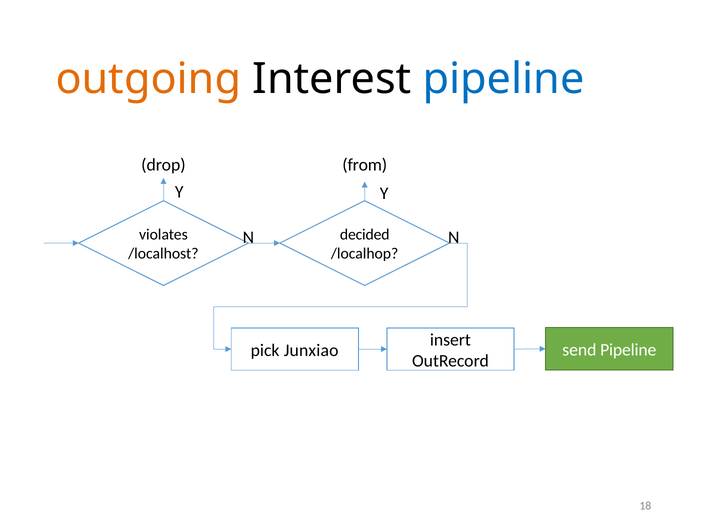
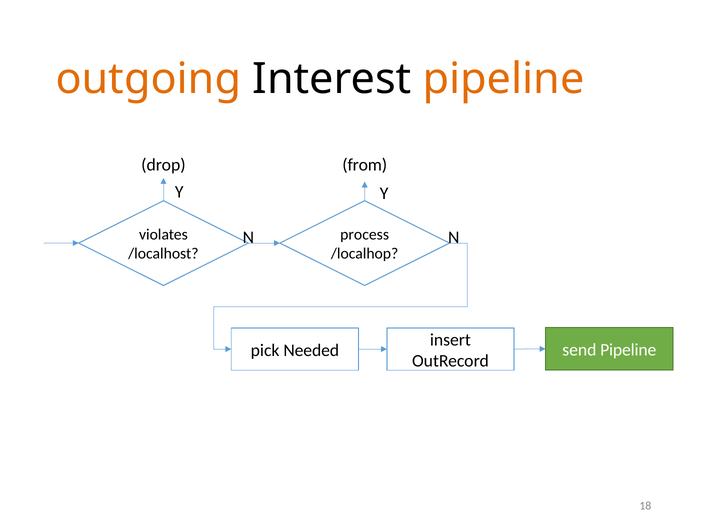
pipeline colour: blue -> orange (504, 79)
decided: decided -> process (365, 235)
Junxiao: Junxiao -> Needed (311, 350)
